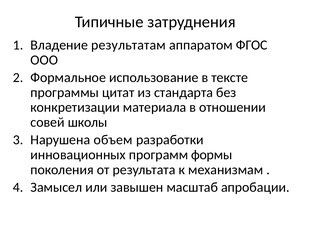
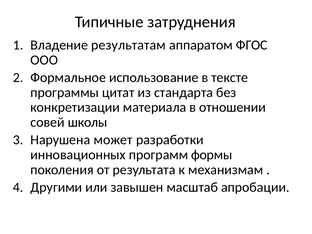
объем: объем -> может (113, 140)
Замысел: Замысел -> Другими (56, 187)
